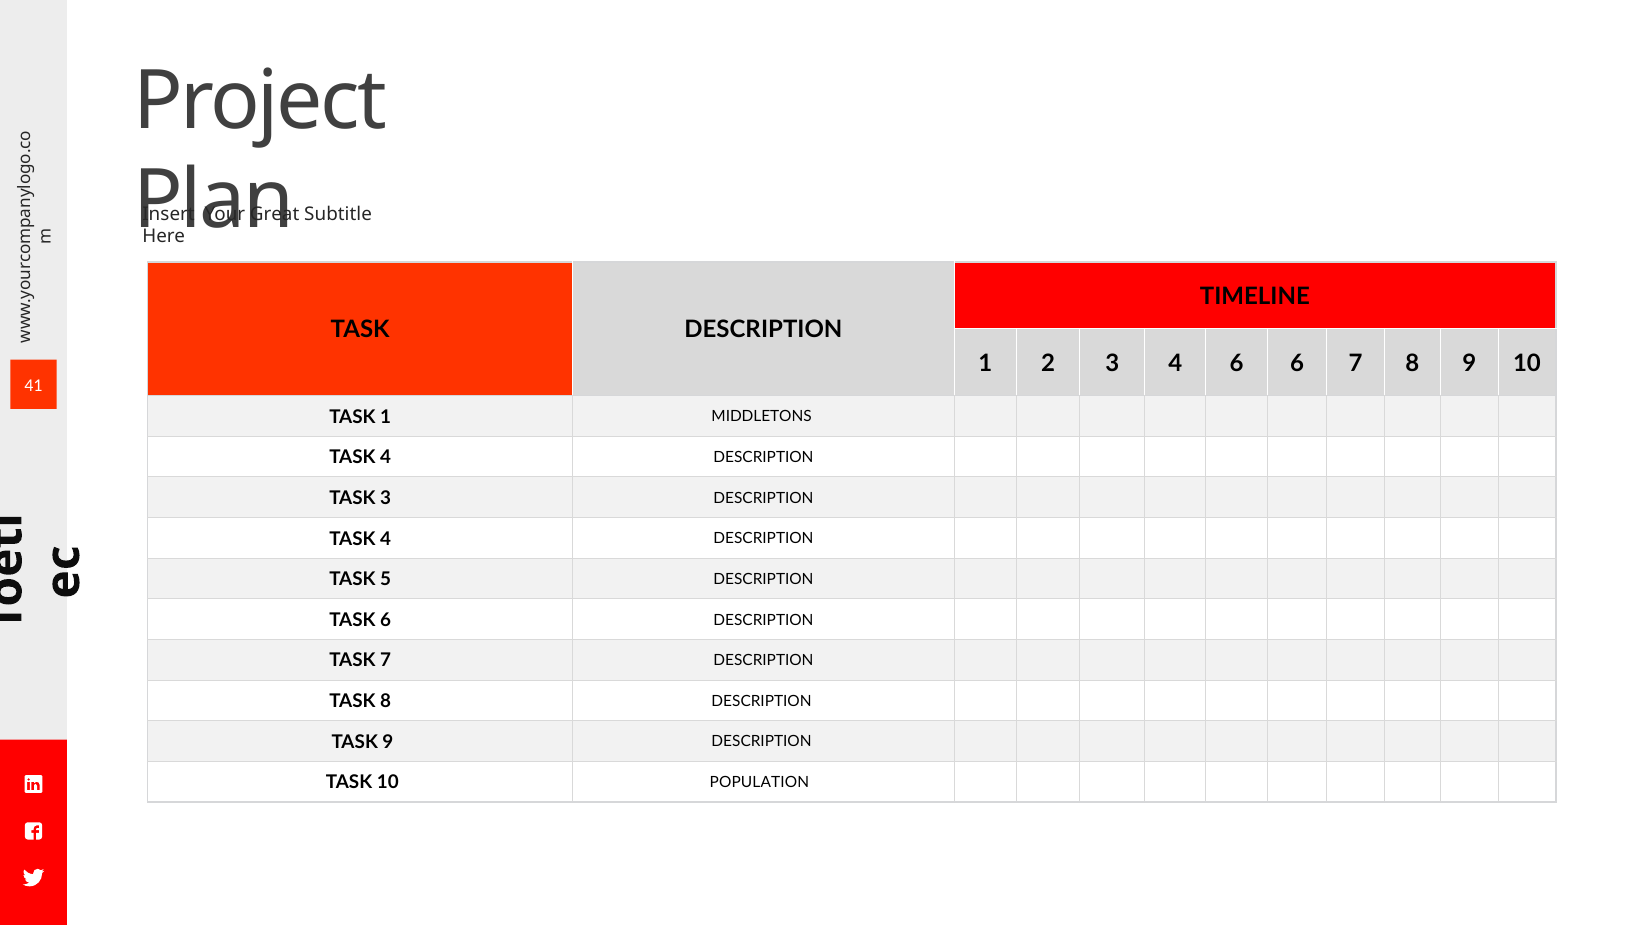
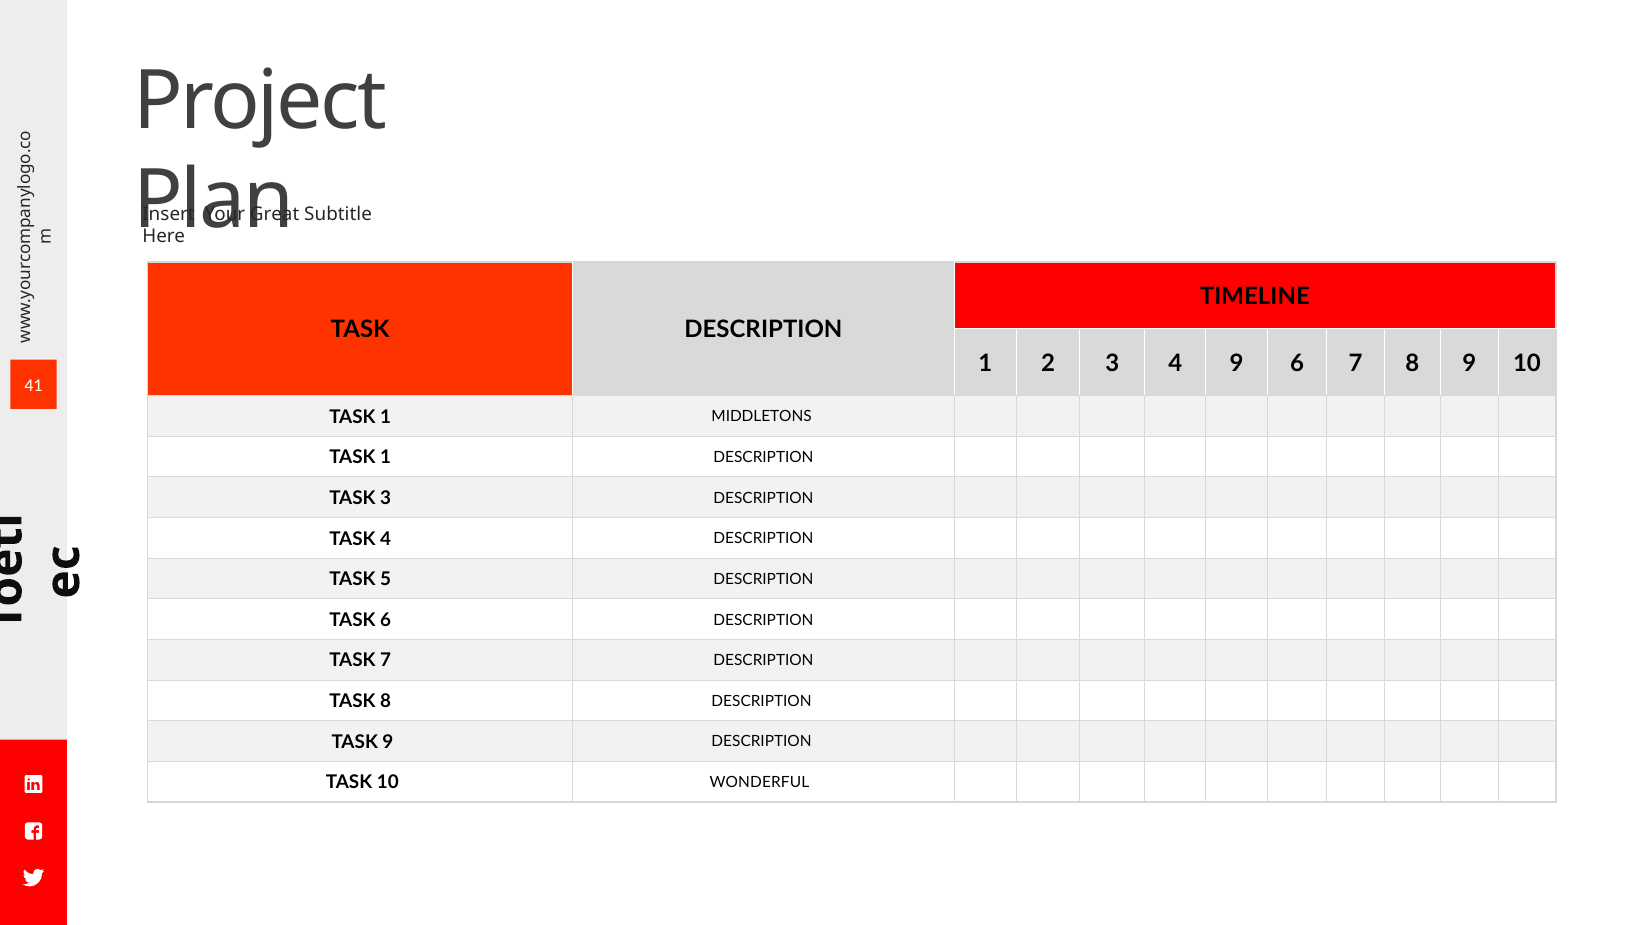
4 6: 6 -> 9 (1237, 364)
4: 4 -> 1 (386, 458)
POPULATION: POPULATION -> WONDERFUL (759, 783)
